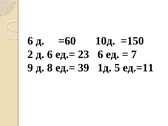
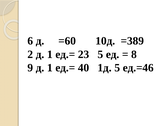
=150: =150 -> =389 (132, 41)
2 д 6: 6 -> 1 (50, 54)
23 6: 6 -> 5 (100, 54)
7: 7 -> 8 (134, 54)
9 д 8: 8 -> 1 (50, 68)
39: 39 -> 40 (84, 68)
ед.=11: ед.=11 -> ед.=46 (138, 68)
